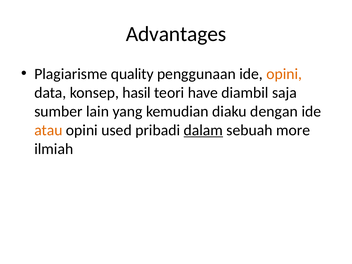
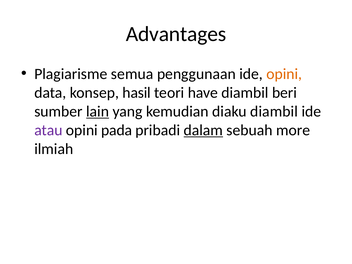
quality: quality -> semua (132, 74)
saja: saja -> beri (284, 93)
lain underline: none -> present (98, 111)
diaku dengan: dengan -> diambil (274, 111)
atau colour: orange -> purple (48, 130)
used: used -> pada (117, 130)
